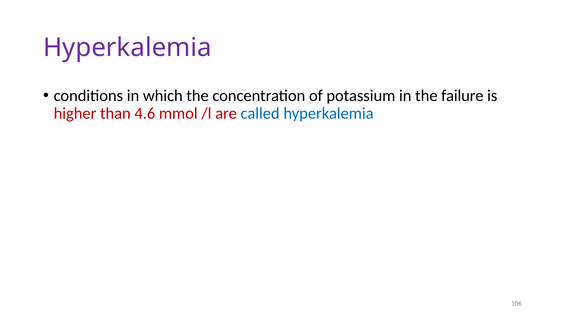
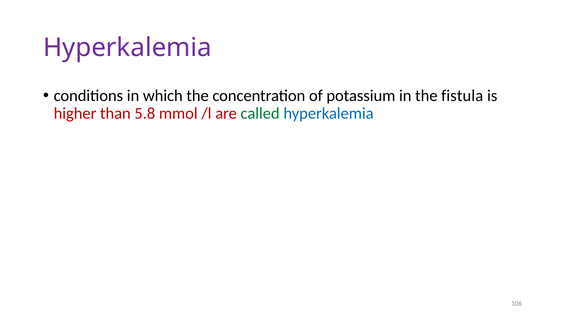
failure: failure -> fistula (462, 96)
4.6: 4.6 -> 5.8 (145, 113)
called colour: blue -> green (260, 113)
